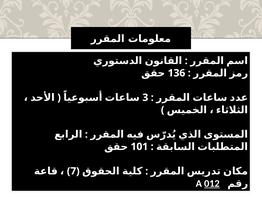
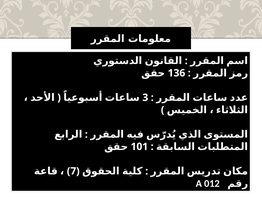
012 underline: present -> none (212, 183)
